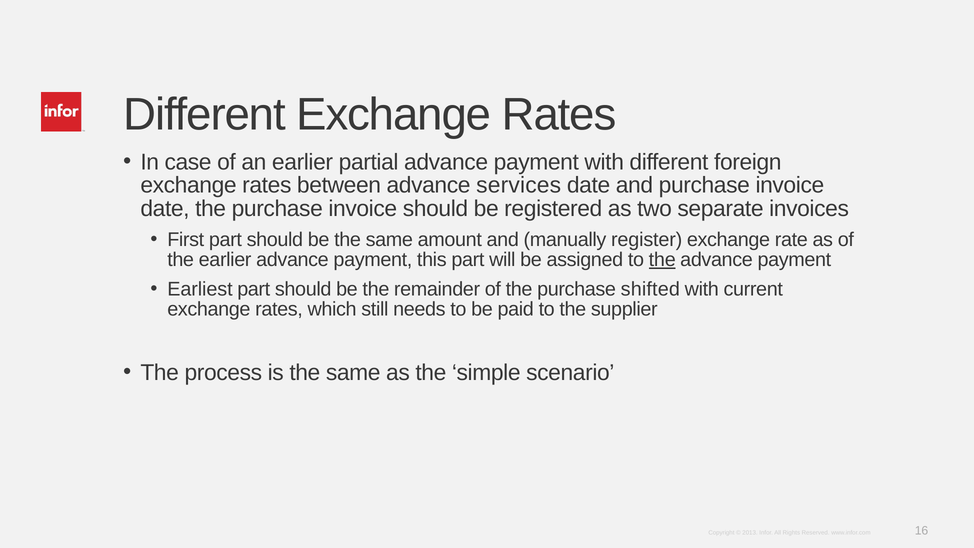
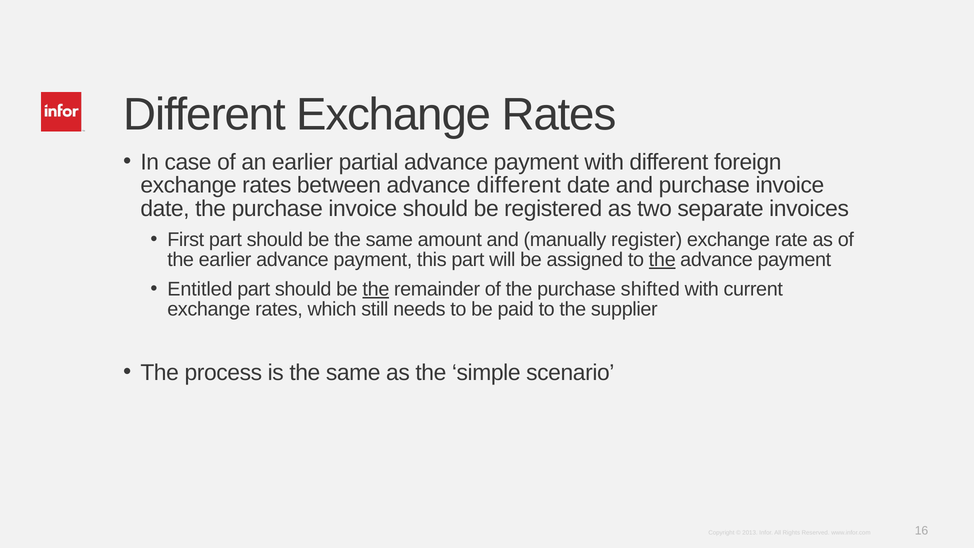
advance services: services -> different (519, 185)
Earliest: Earliest -> Entitled (200, 289)
the underline: none -> present (376, 289)
